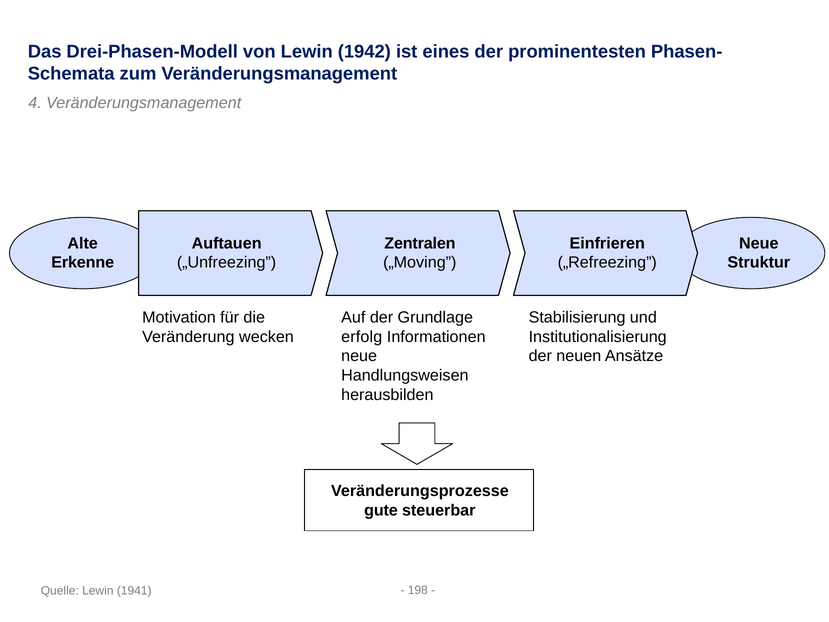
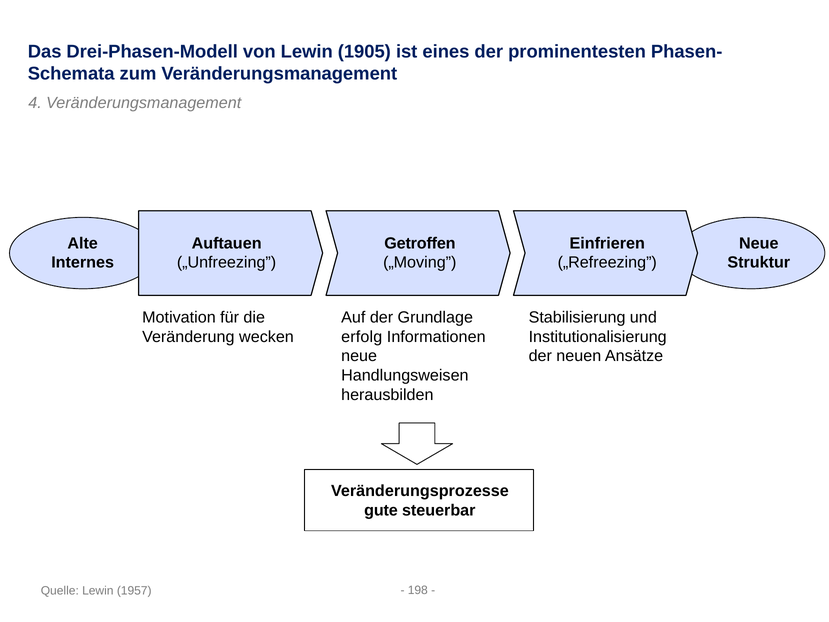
1942: 1942 -> 1905 (364, 51)
Zentralen: Zentralen -> Getroffen (420, 243)
Erkenne: Erkenne -> Internes (83, 263)
1941: 1941 -> 1957 (134, 591)
